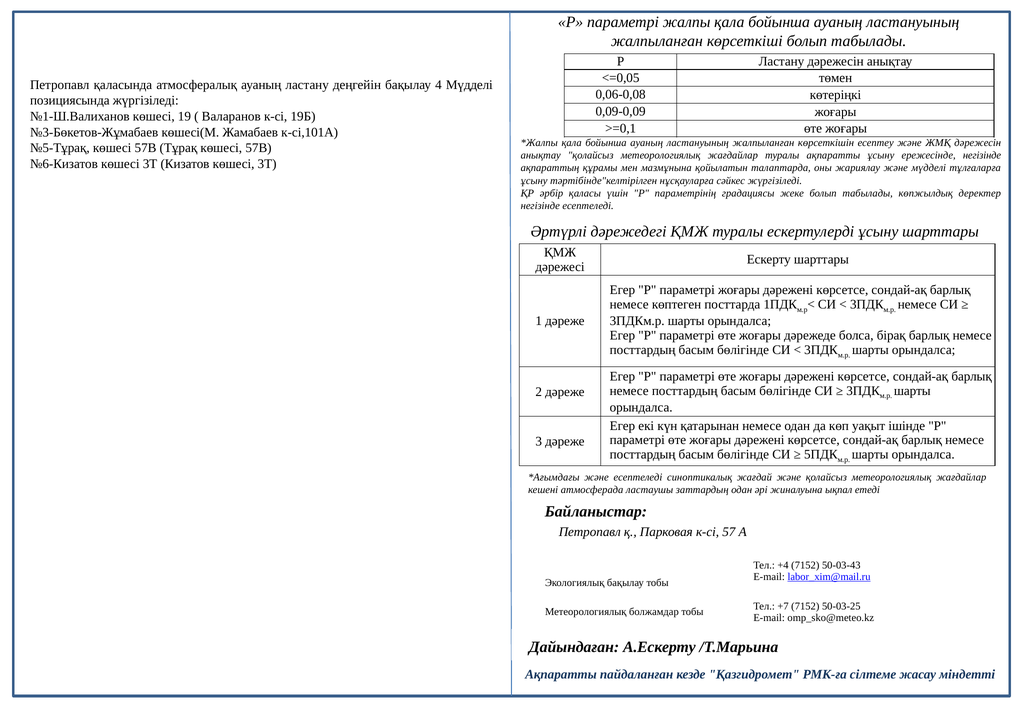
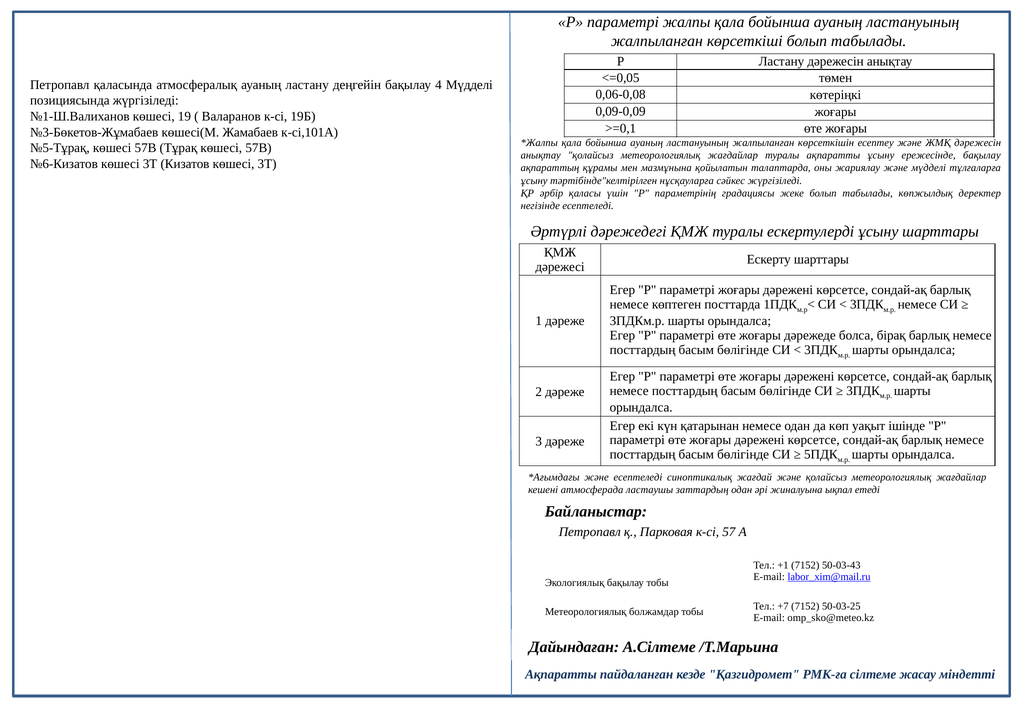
ережесінде негізінде: негізінде -> бақылау (982, 155)
+4: +4 -> +1 (783, 565)
А.Ескерту: А.Ескерту -> А.Сілтеме (659, 647)
